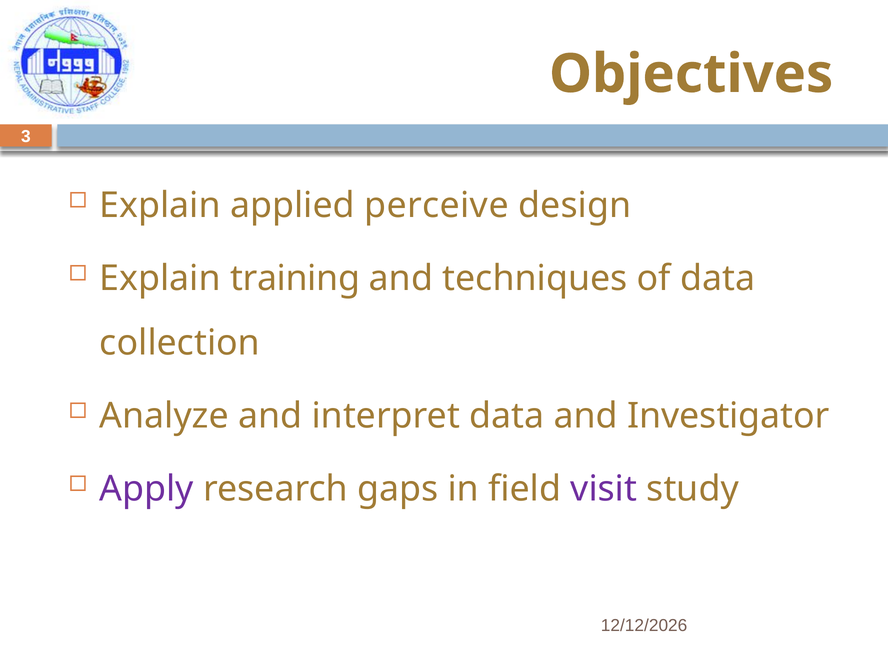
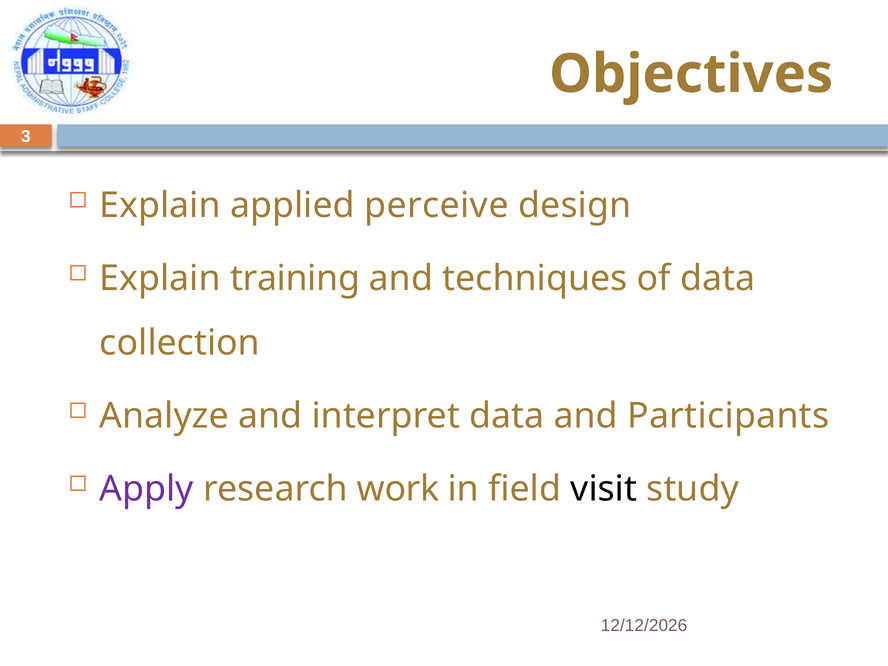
Investigator: Investigator -> Participants (728, 416)
gaps: gaps -> work (398, 489)
visit colour: purple -> black (604, 489)
